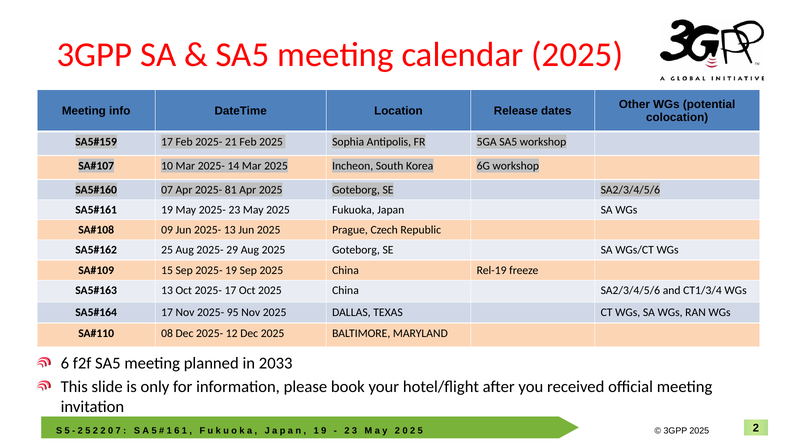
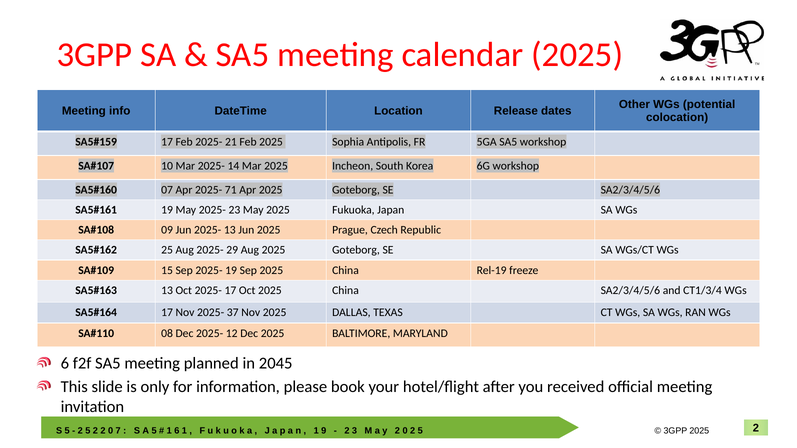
81: 81 -> 71 (231, 190)
95: 95 -> 37 (233, 313)
2033: 2033 -> 2045 (276, 364)
